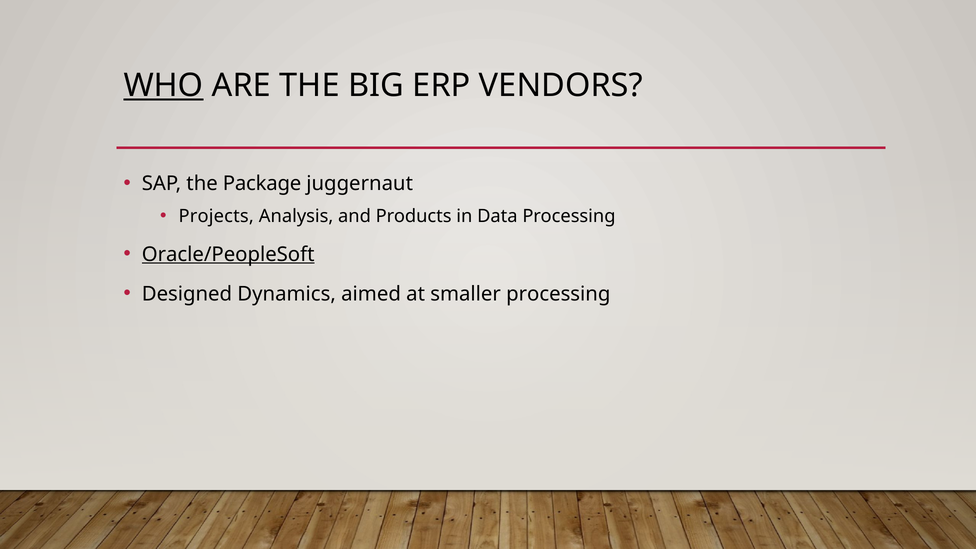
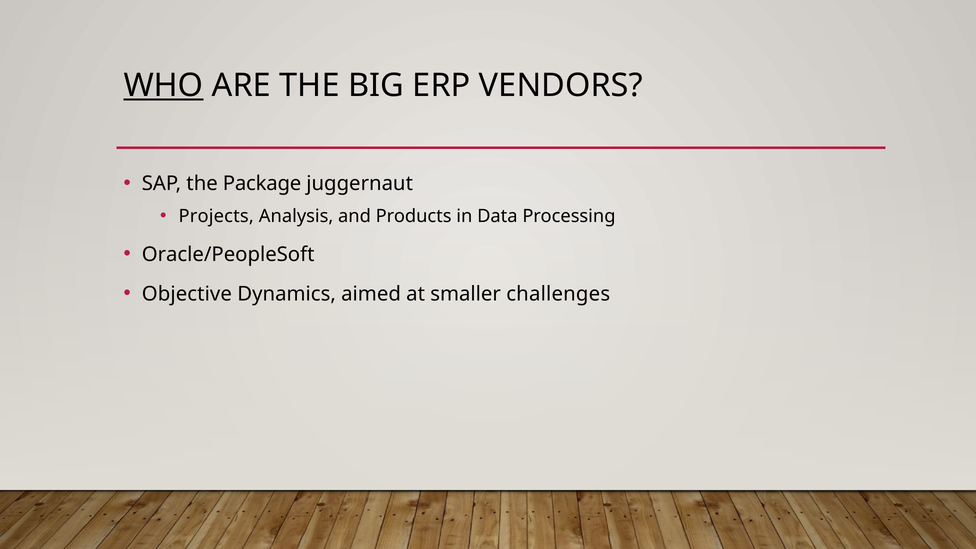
Oracle/PeopleSoft underline: present -> none (228, 254)
Designed: Designed -> Objective (187, 294)
smaller processing: processing -> challenges (558, 294)
